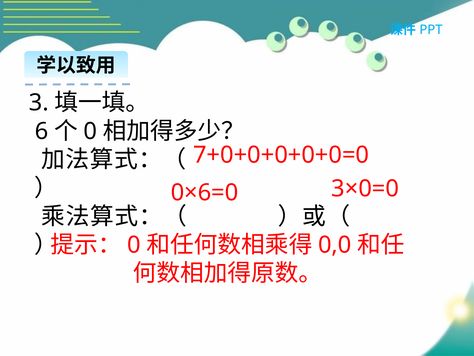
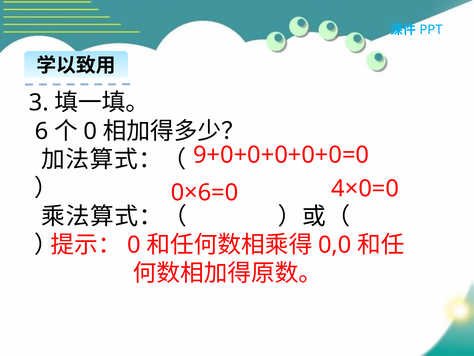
7+0+0+0+0+0=0: 7+0+0+0+0+0=0 -> 9+0+0+0+0+0=0 (281, 155)
3×0=0: 3×0=0 -> 4×0=0 (365, 189)
